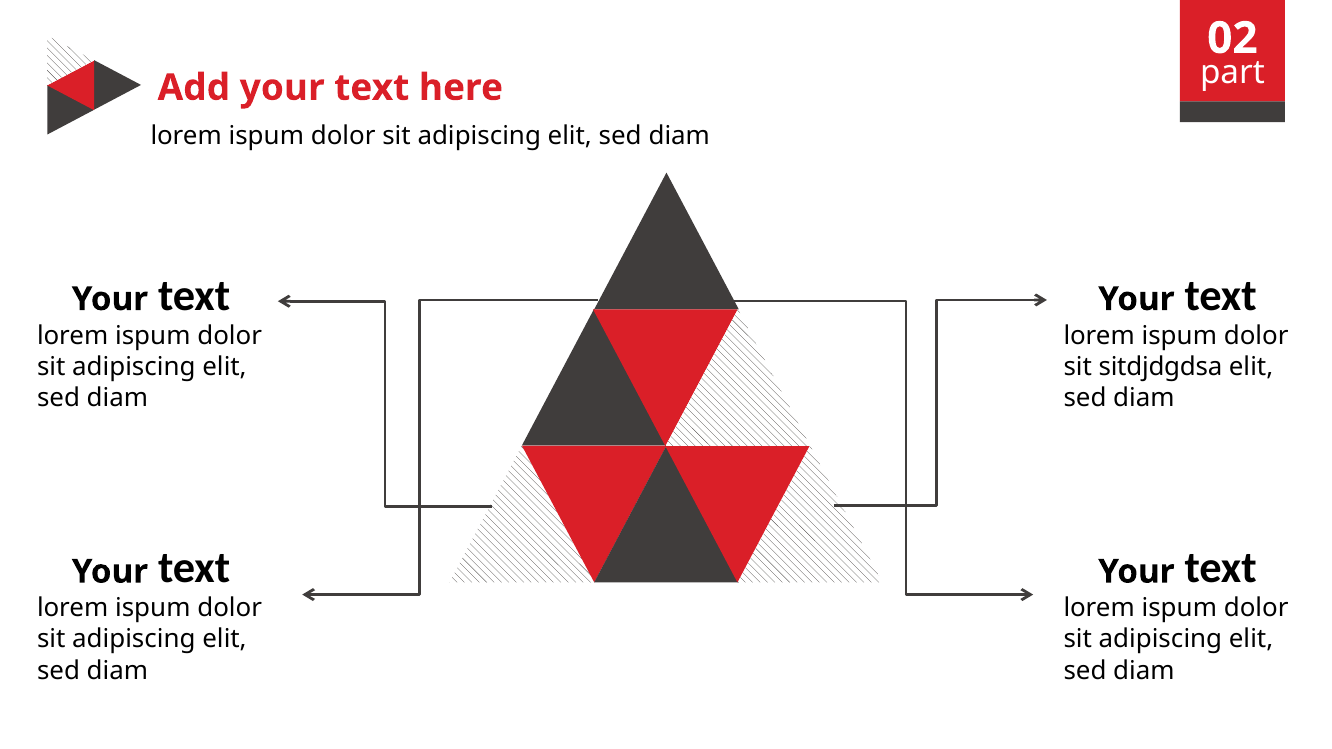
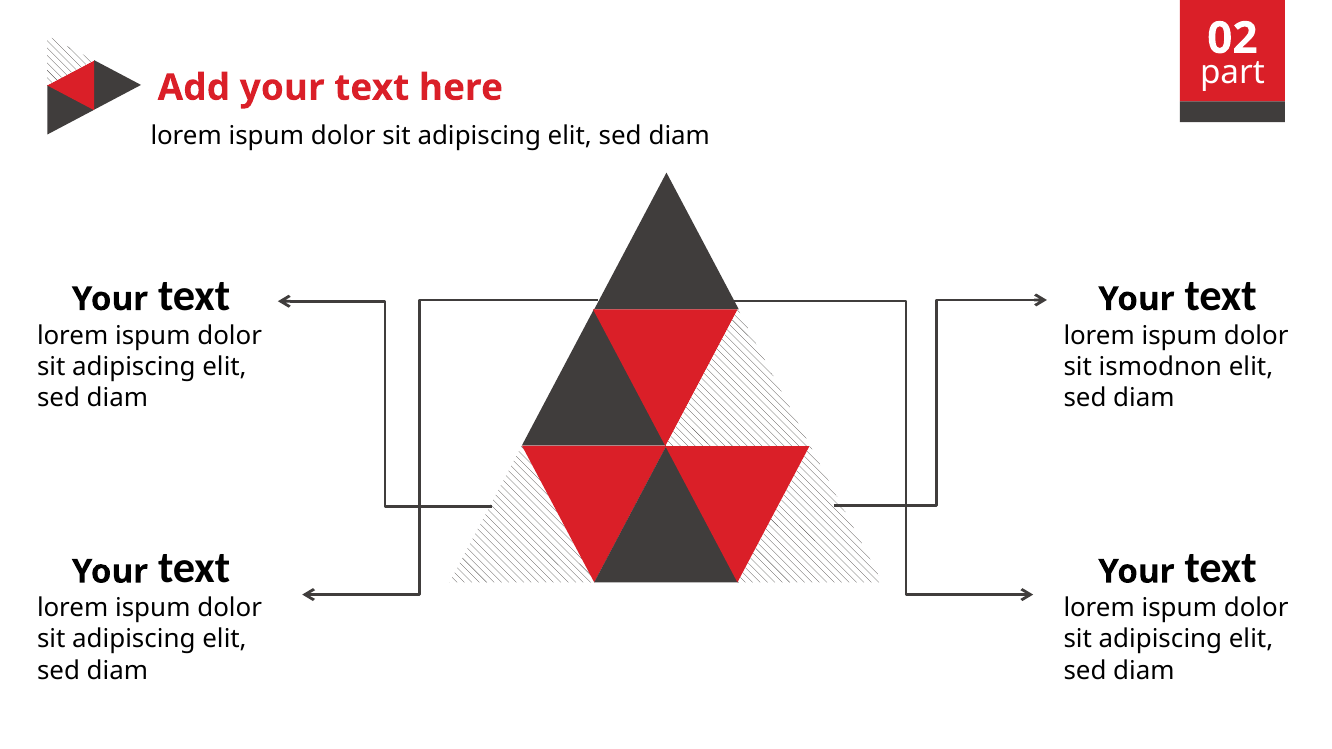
sitdjdgdsa: sitdjdgdsa -> ismodnon (1160, 367)
